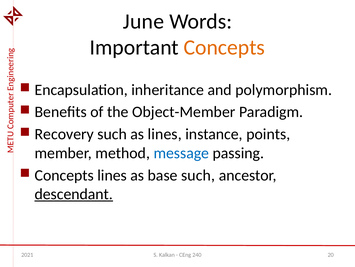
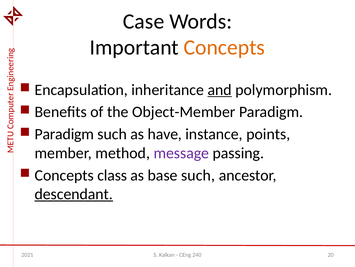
June: June -> Case (144, 21)
and underline: none -> present (220, 90)
Recovery: Recovery -> Paradigm (64, 134)
as lines: lines -> have (165, 134)
message colour: blue -> purple (181, 153)
Concepts lines: lines -> class (112, 175)
